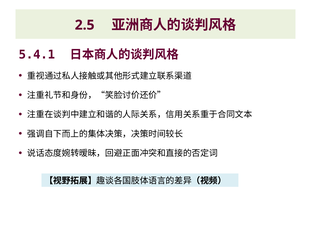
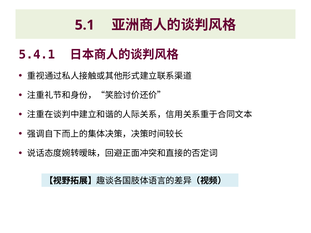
2.5: 2.5 -> 5.1 (85, 25)
